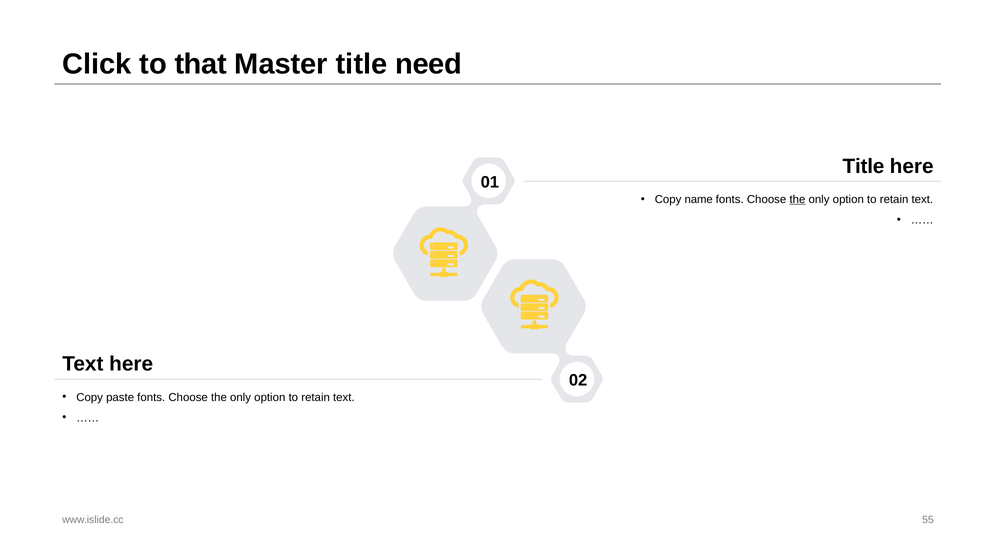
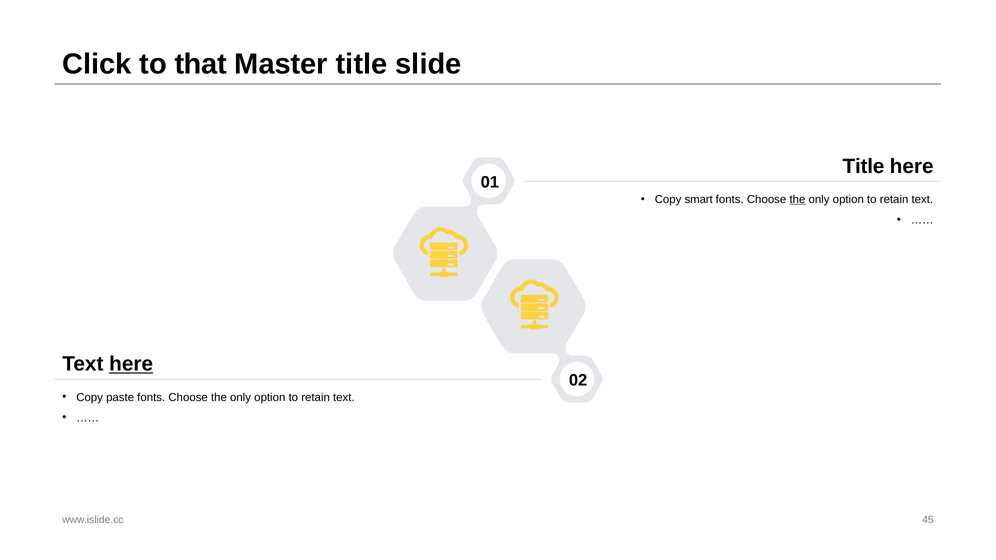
need: need -> slide (428, 64)
name: name -> smart (699, 200)
here underline: none -> present (131, 364)
55: 55 -> 45 (928, 520)
